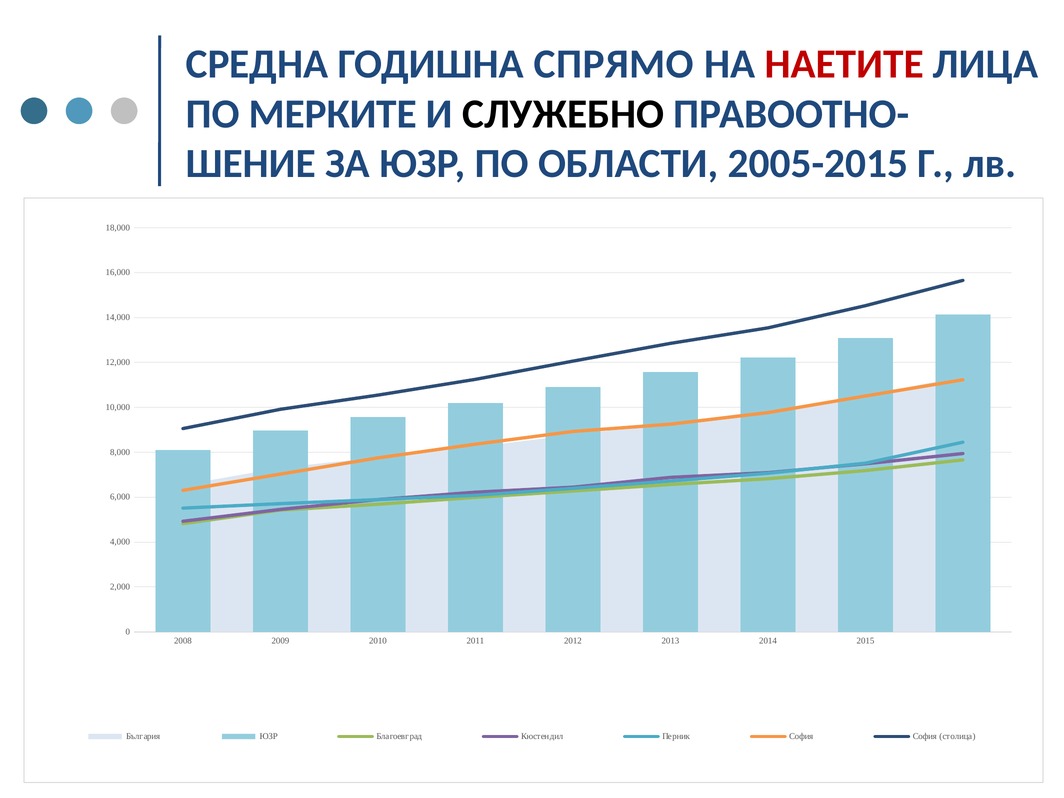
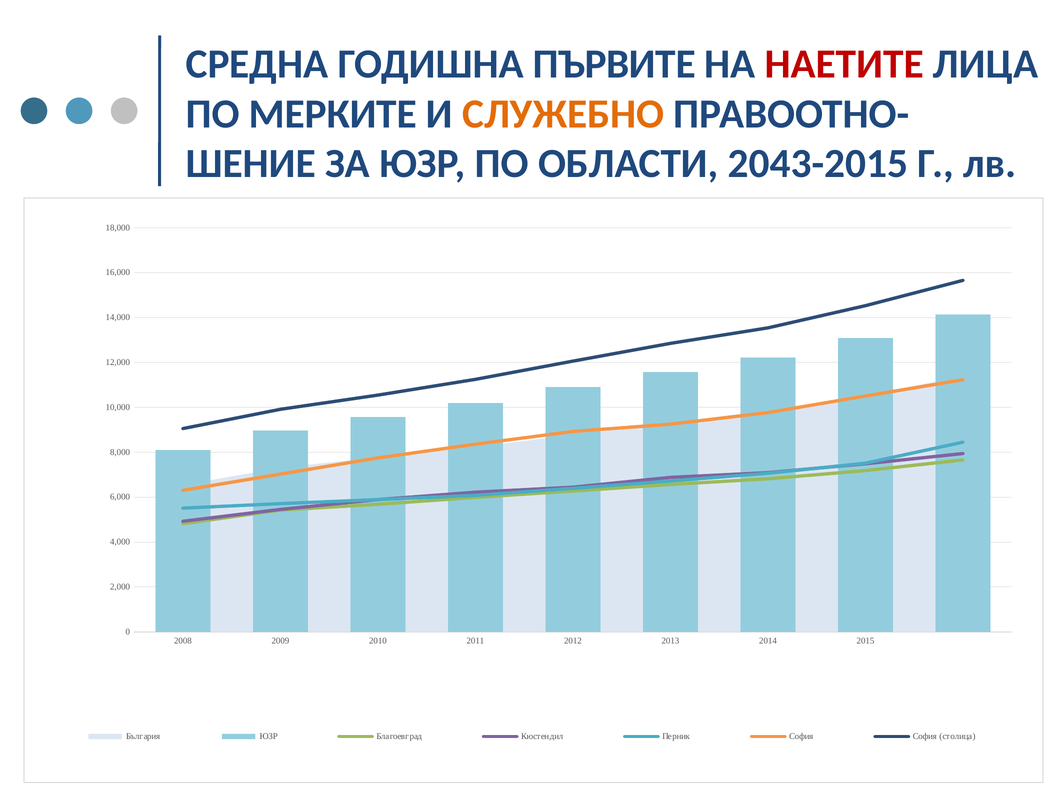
СПРЯМО: СПРЯМО -> ПЪРВИТЕ (614, 64)
СЛУЖЕБНО colour: black -> orange (563, 114)
2005-2015: 2005-2015 -> 2043-2015 (818, 164)
